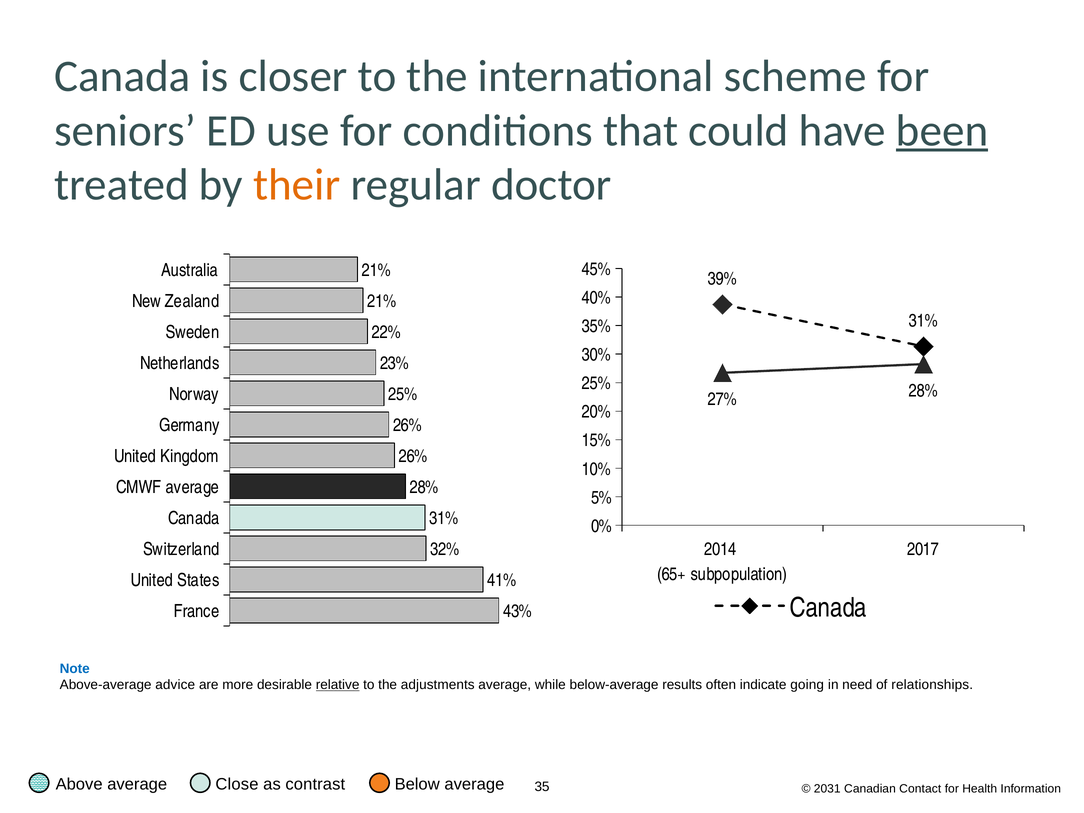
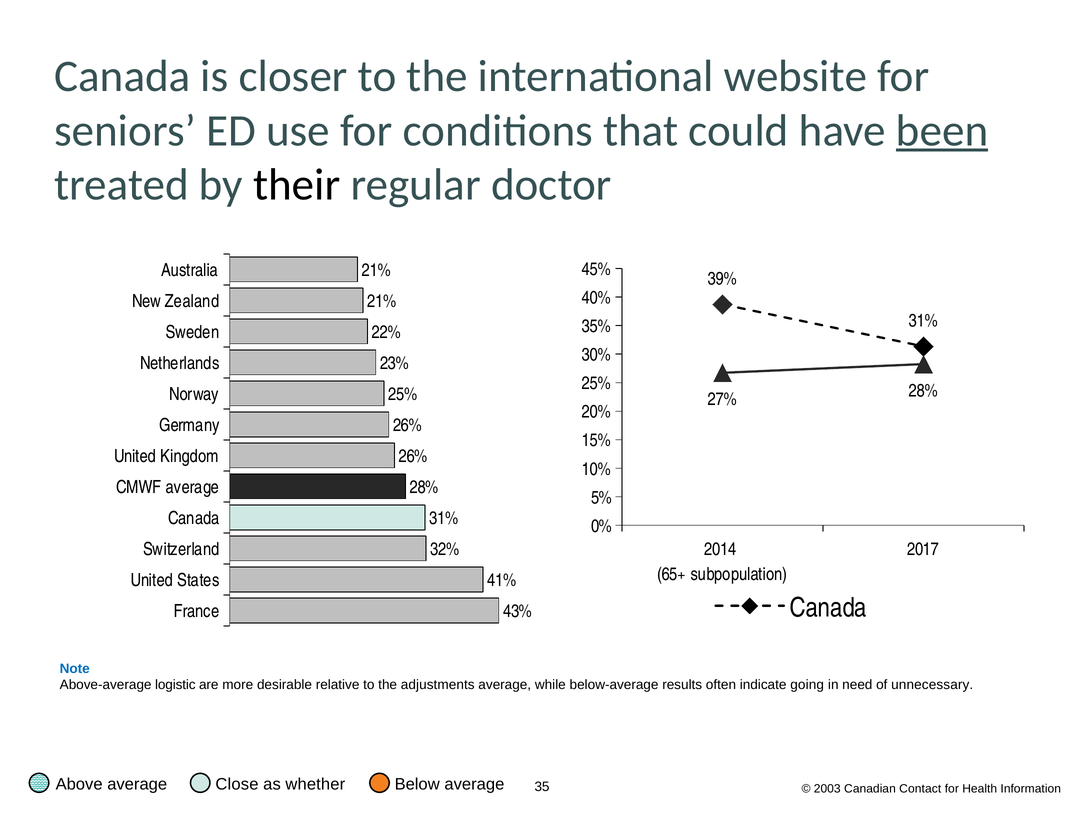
scheme: scheme -> website (795, 76)
their colour: orange -> black (297, 185)
advice: advice -> logistic (175, 685)
relative underline: present -> none (338, 685)
relationships: relationships -> unnecessary (932, 685)
contrast: contrast -> whether (315, 784)
2031: 2031 -> 2003 (827, 789)
